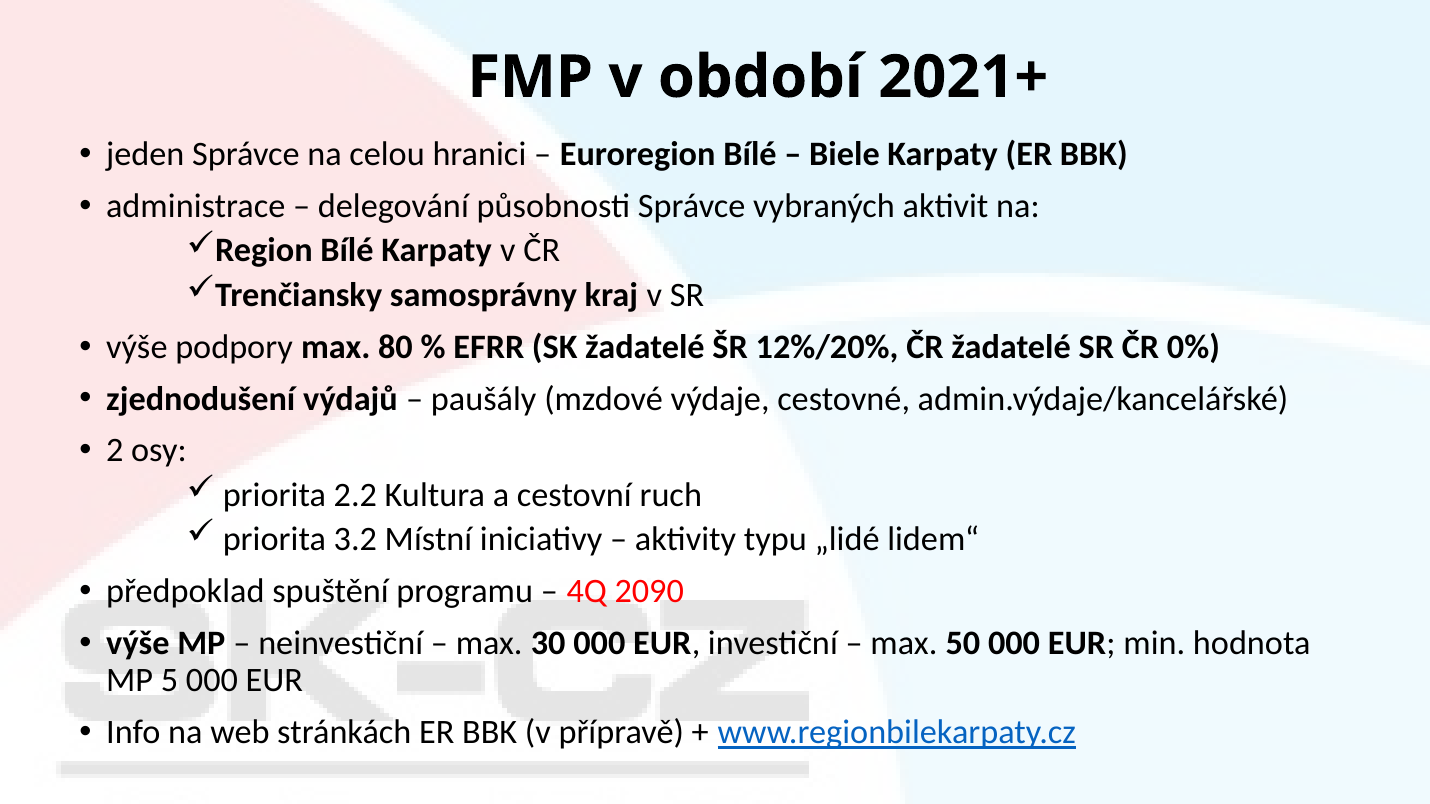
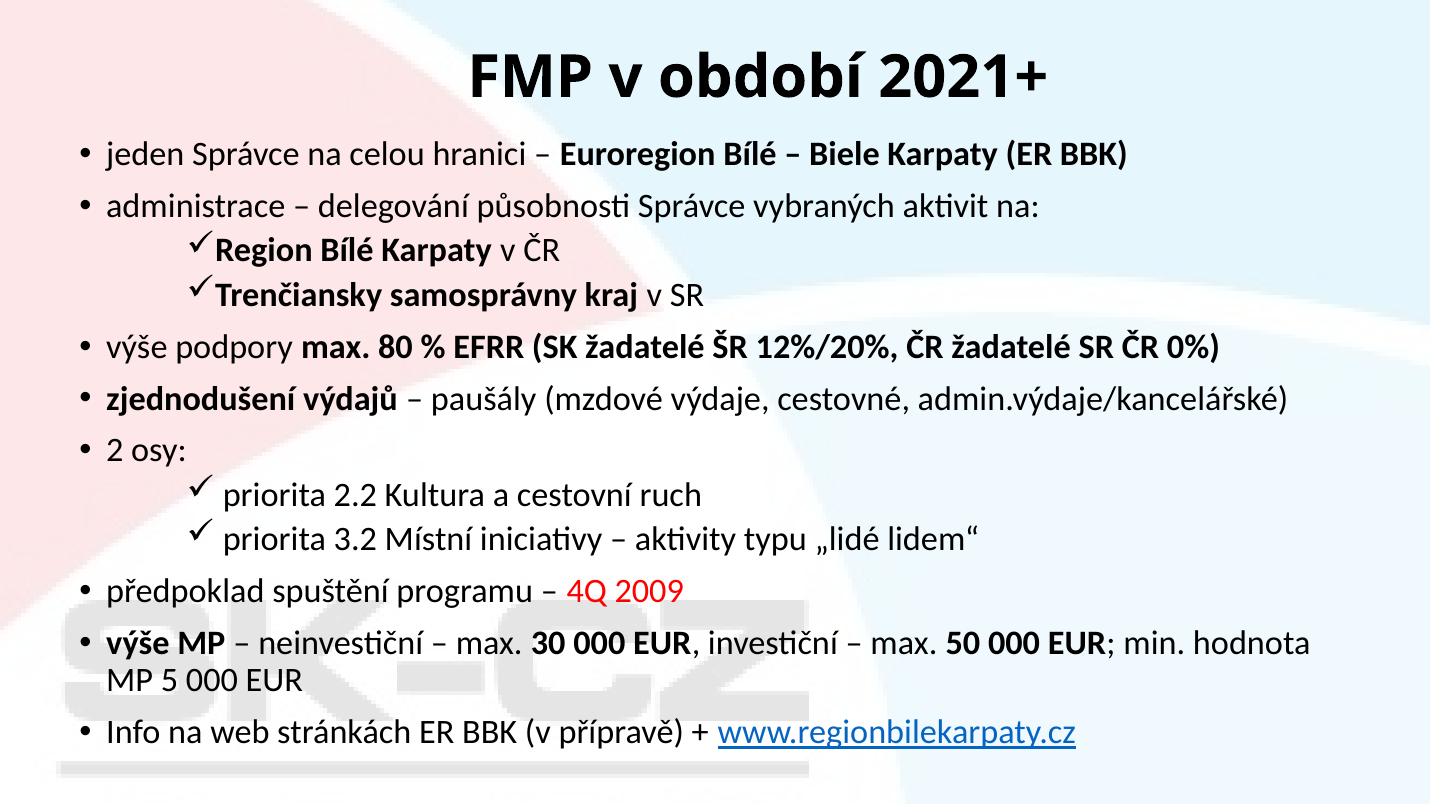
2090: 2090 -> 2009 (649, 592)
